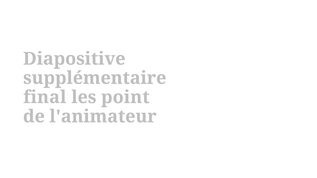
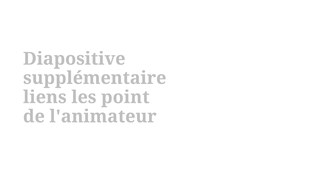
final: final -> liens (45, 97)
